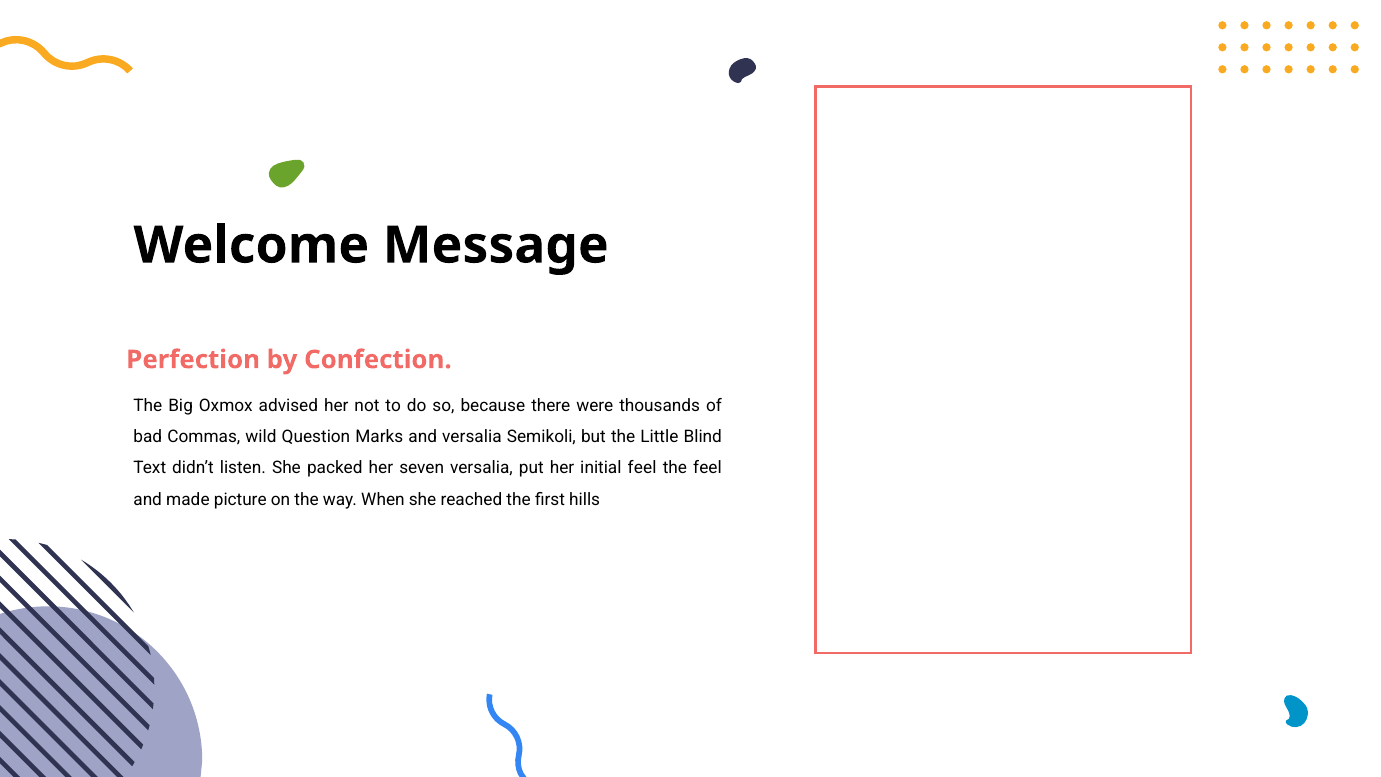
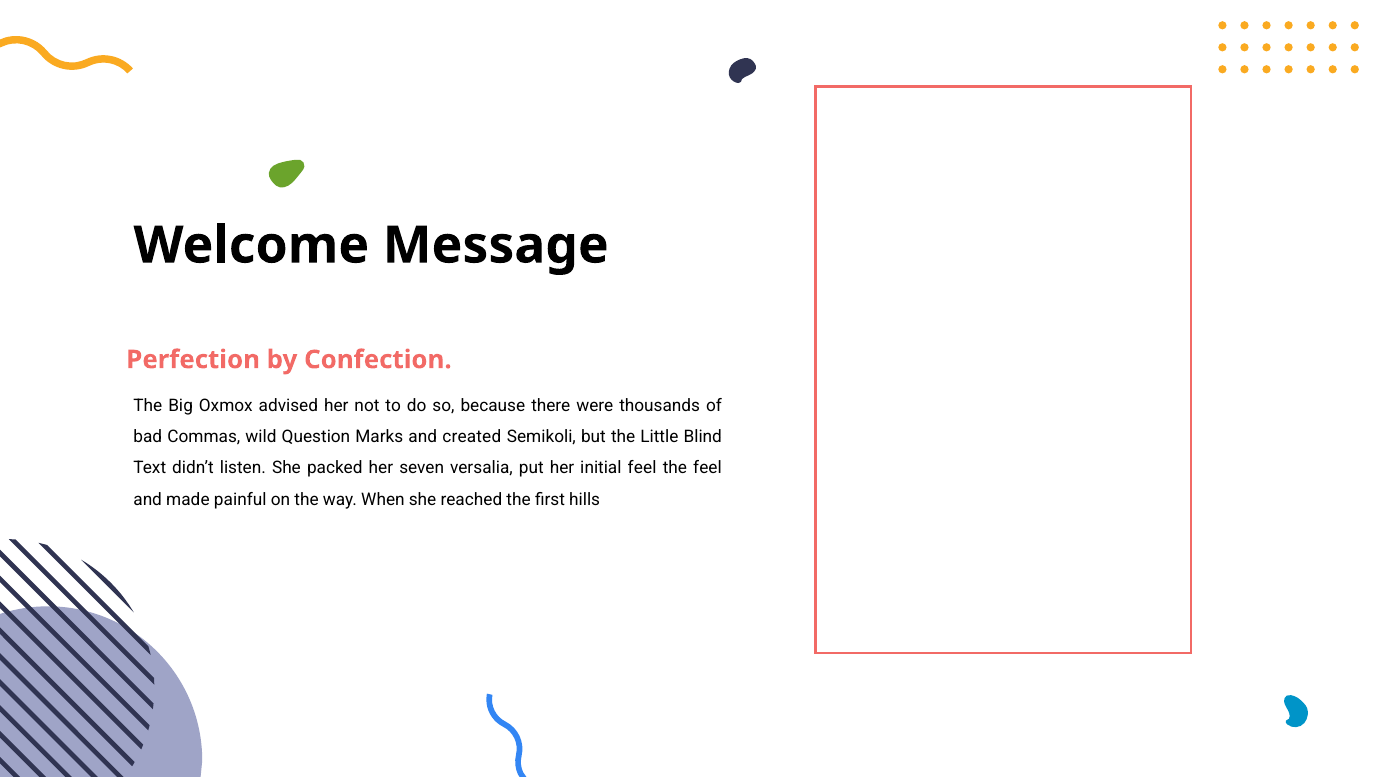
and versalia: versalia -> created (472, 437)
picture: picture -> painful (240, 499)
